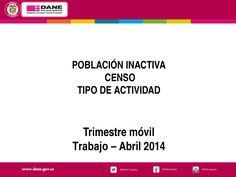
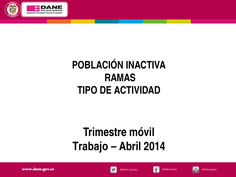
CENSO: CENSO -> RAMAS (120, 78)
